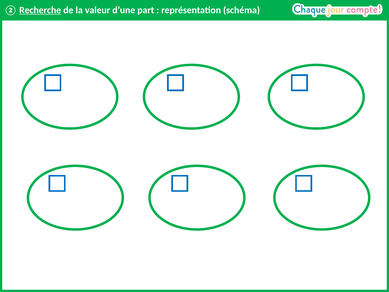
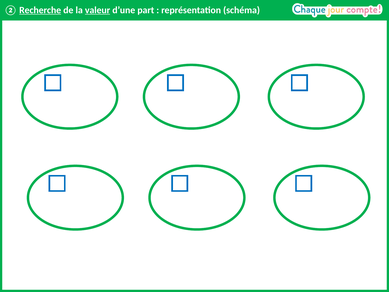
valeur underline: none -> present (98, 10)
